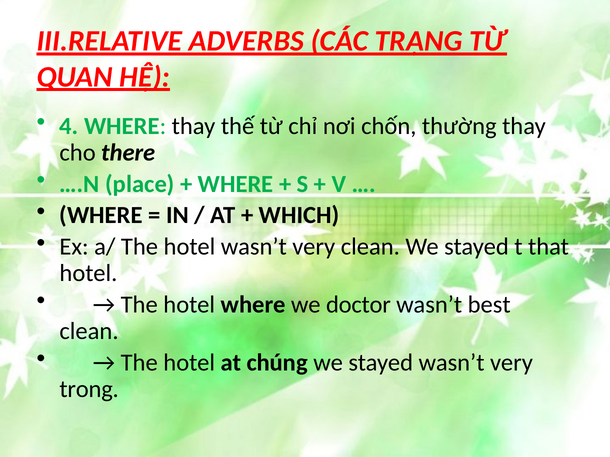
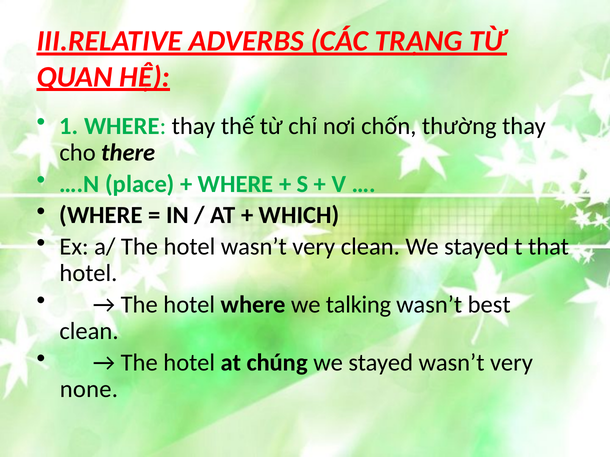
4: 4 -> 1 (69, 126)
doctor: doctor -> talking (358, 305)
trong: trong -> none (89, 389)
